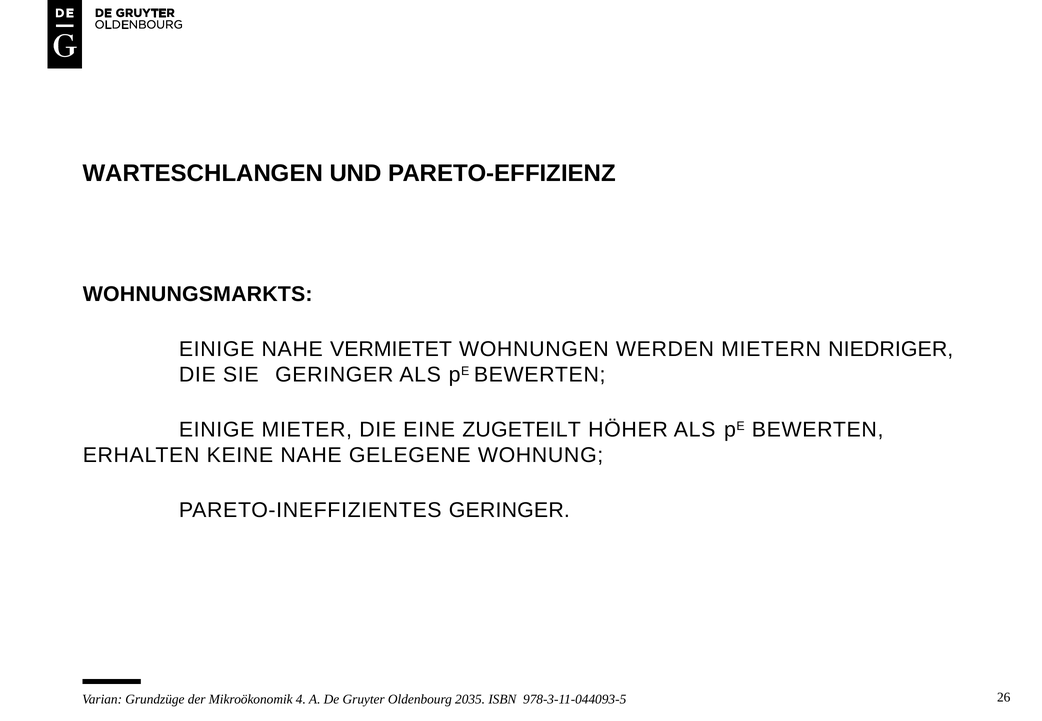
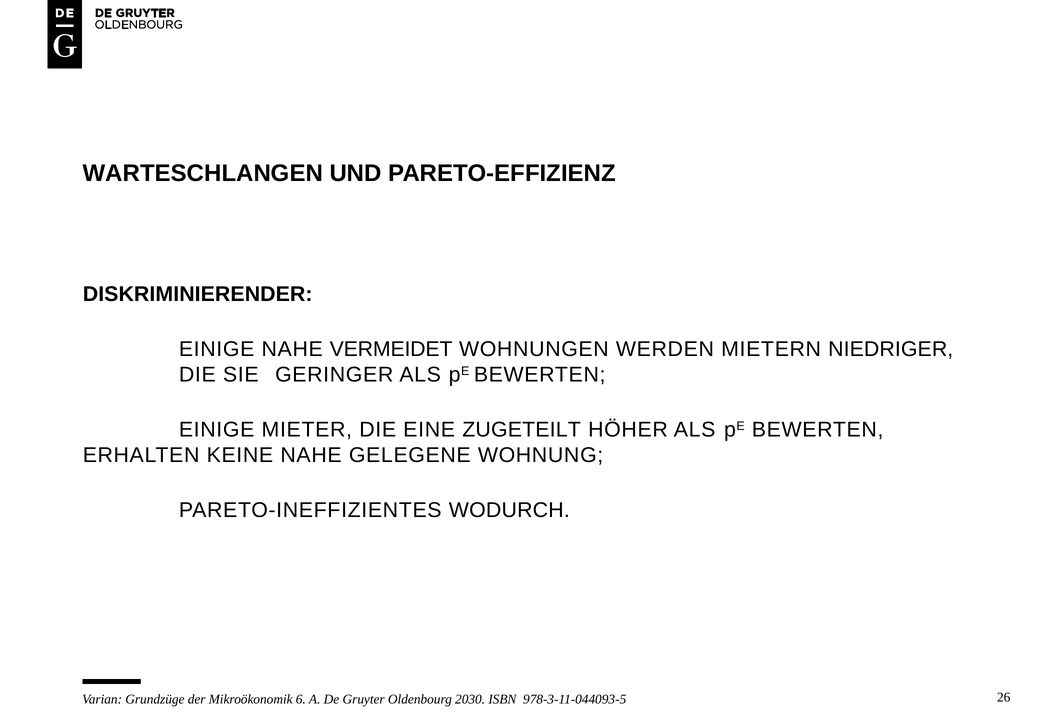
WOHNUNGSMARKTS: WOHNUNGSMARKTS -> DISKRIMINIERENDER (198, 294)
VERMIETET: VERMIETET -> VERMEIDET (391, 349)
PARETO-INEFFIZIENTES GERINGER: GERINGER -> WODURCH (509, 511)
4: 4 -> 6 (301, 700)
2035: 2035 -> 2030 (470, 700)
